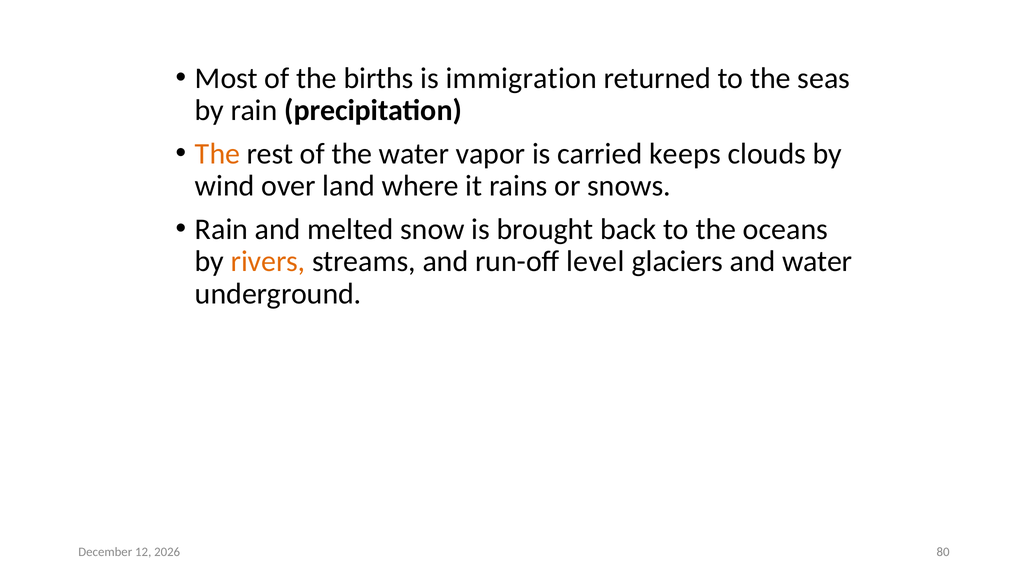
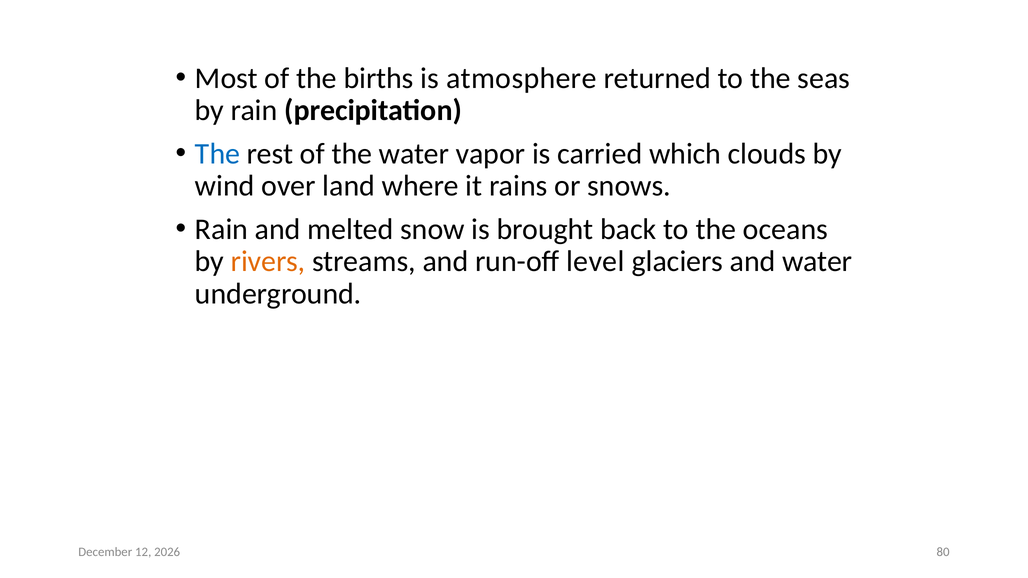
immigration: immigration -> atmosphere (521, 78)
The colour: orange -> blue (218, 154)
keeps: keeps -> which (685, 154)
